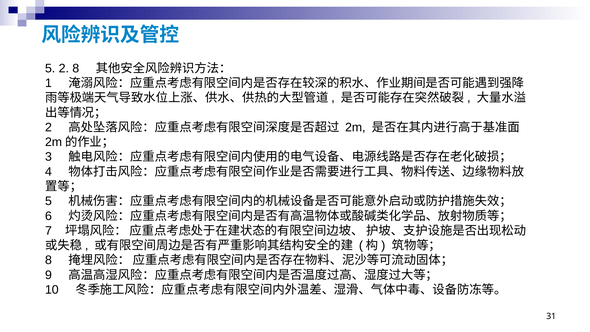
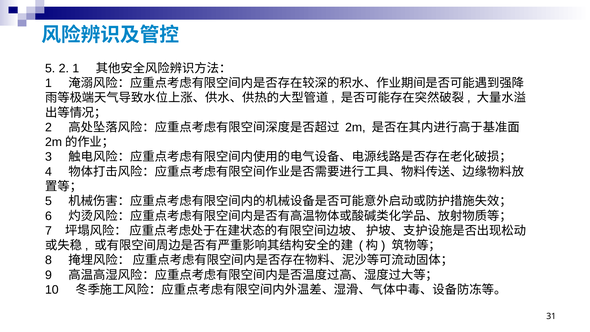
2 8: 8 -> 1 (76, 68)
